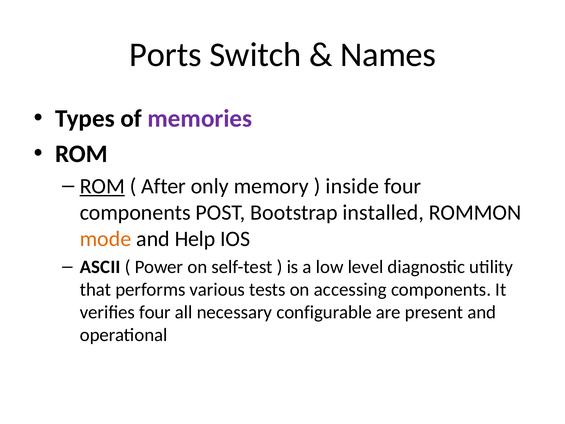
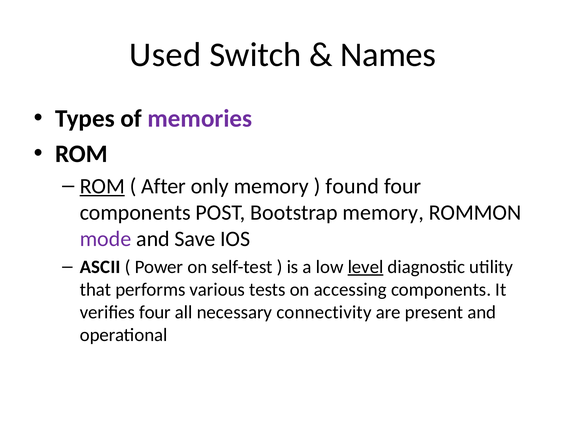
Ports: Ports -> Used (165, 55)
inside: inside -> found (352, 186)
Bootstrap installed: installed -> memory (383, 212)
mode colour: orange -> purple (106, 239)
Help: Help -> Save (195, 239)
level underline: none -> present (366, 267)
configurable: configurable -> connectivity (324, 312)
